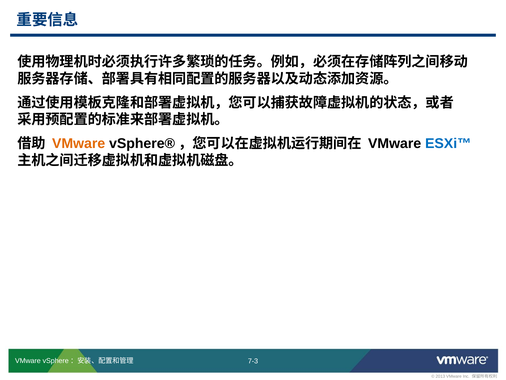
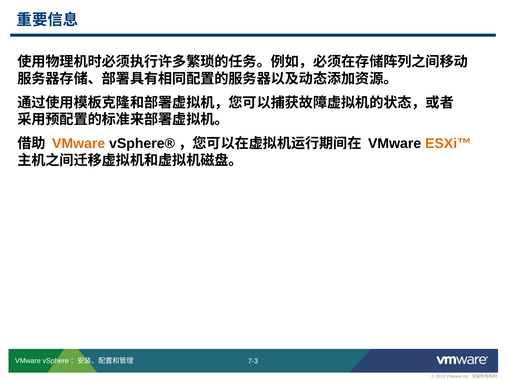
ESXi™ colour: blue -> orange (448, 143)
